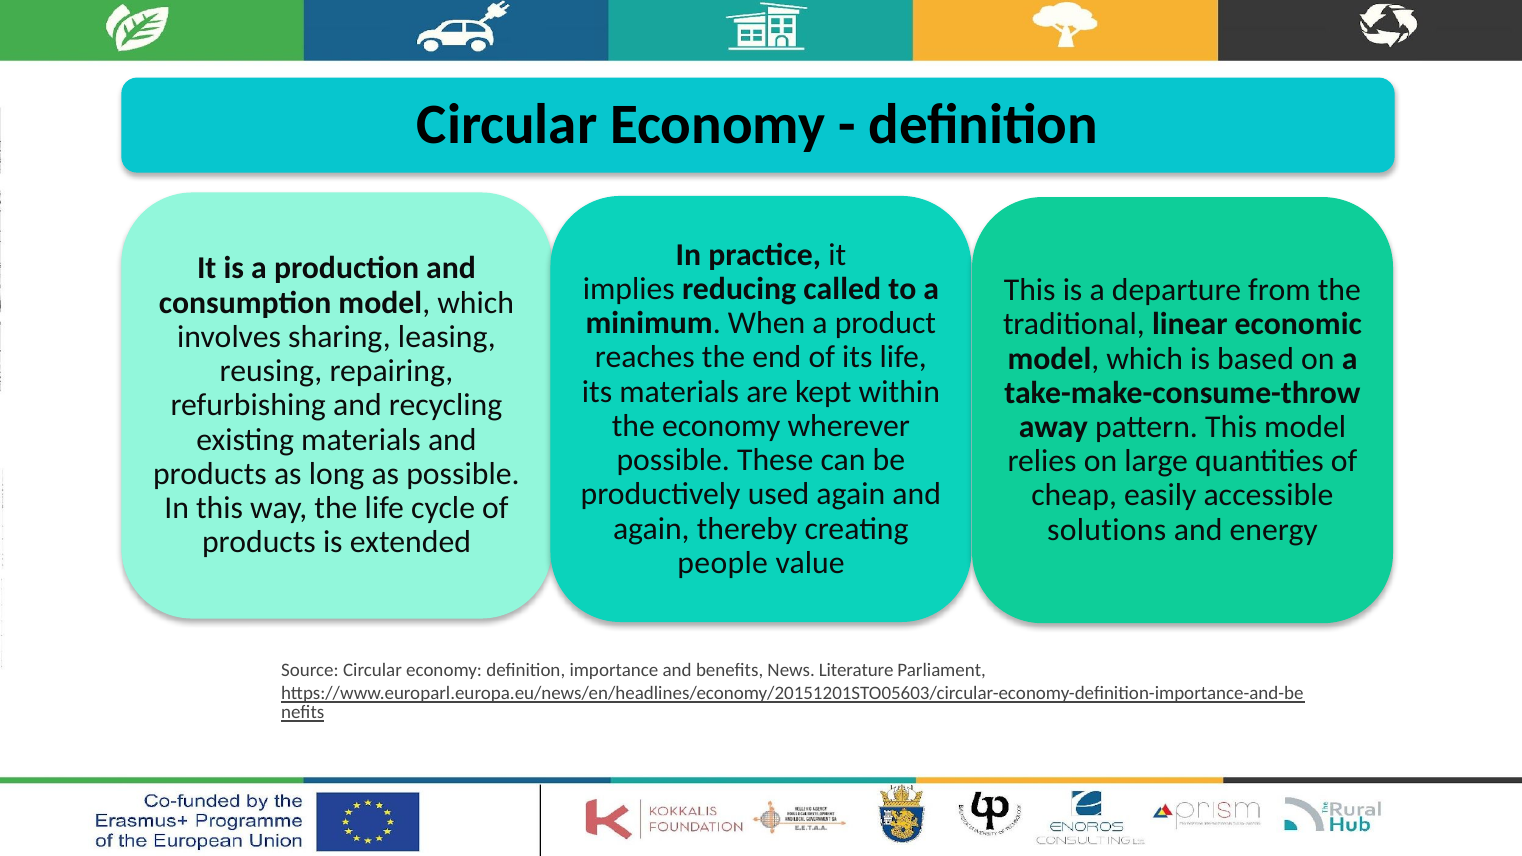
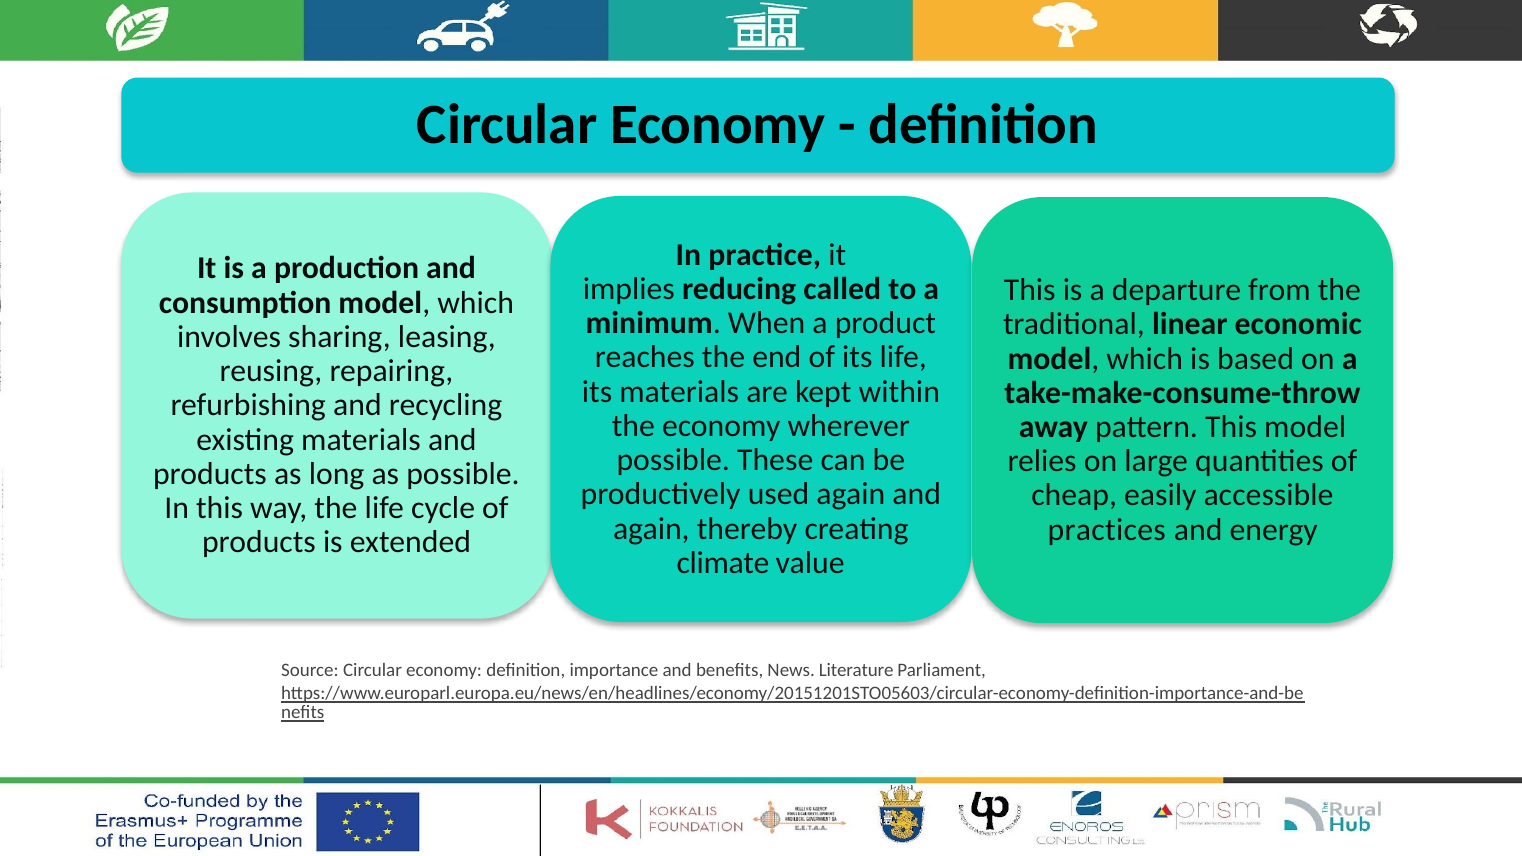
solutions: solutions -> practices (1107, 530)
people: people -> climate (723, 563)
